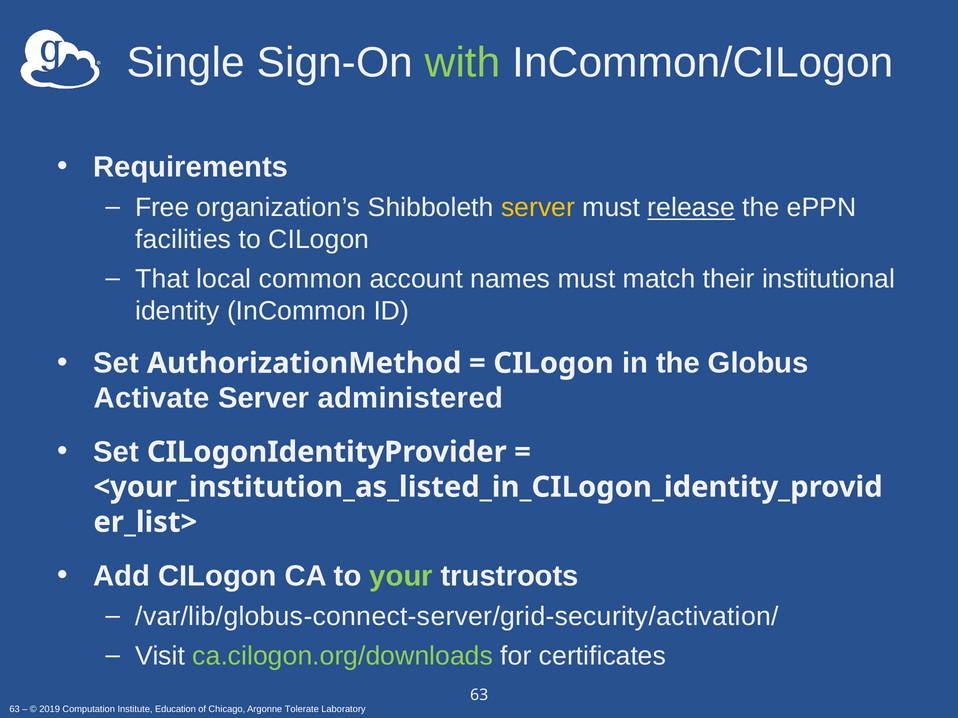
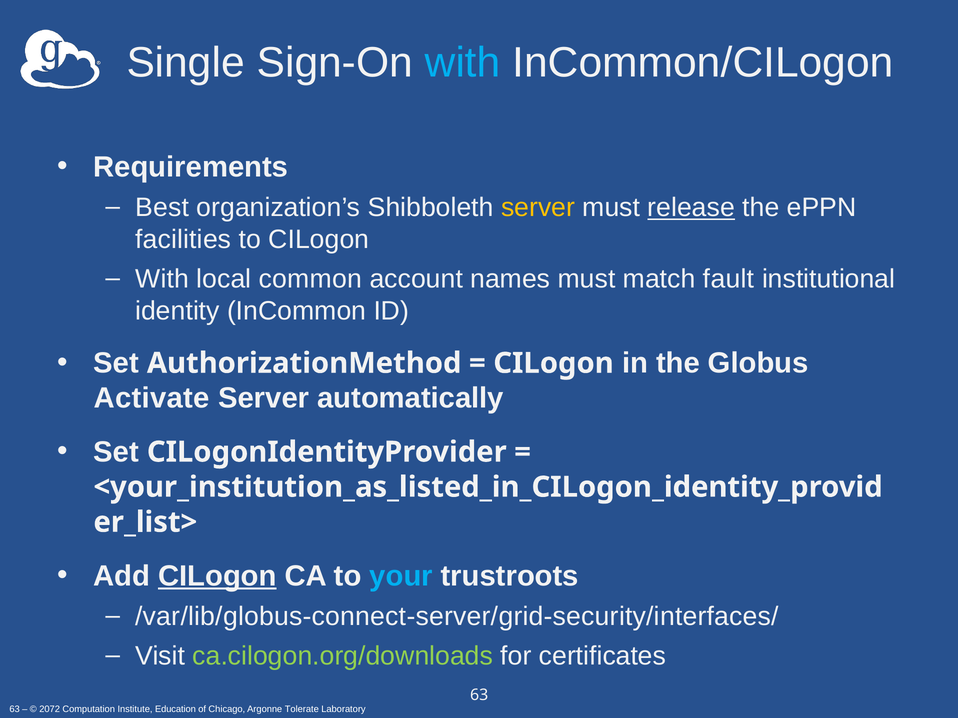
with colour: light green -> light blue (463, 63)
Free: Free -> Best (162, 208)
That: That -> With (162, 279)
their: their -> fault (729, 279)
administered: administered -> automatically (410, 399)
CILogon underline: none -> present (217, 576)
your colour: light green -> light blue (401, 576)
/var/lib/globus-connect-server/grid-security/activation/: /var/lib/globus-connect-server/grid-security/activation/ -> /var/lib/globus-connect-server/grid-security/interfaces/ (457, 617)
2019: 2019 -> 2072 (50, 710)
